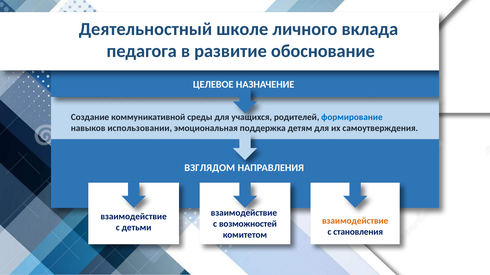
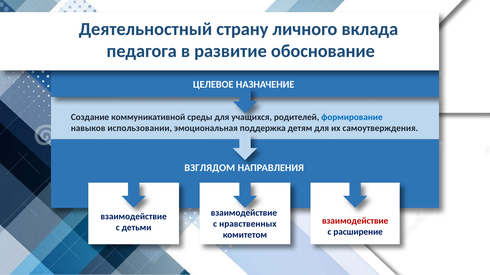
школе: школе -> страну (242, 29)
взаимодействие colour: orange -> red (355, 221)
возможностей: возможностей -> нравственных (248, 224)
становления: становления -> расширение (358, 232)
